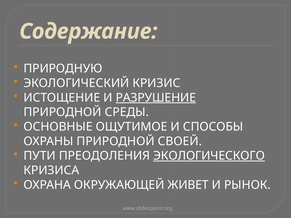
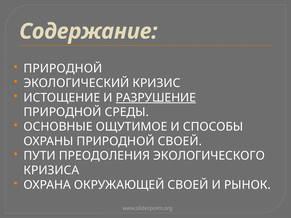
ПРИРОДНУЮ: ПРИРОДНУЮ -> ПРИРОДНОЙ (63, 69)
ЭКОЛОГИЧЕСКОГО underline: present -> none (209, 156)
ОКРУЖАЮЩЕЙ ЖИВЕТ: ЖИВЕТ -> СВОЕЙ (188, 185)
